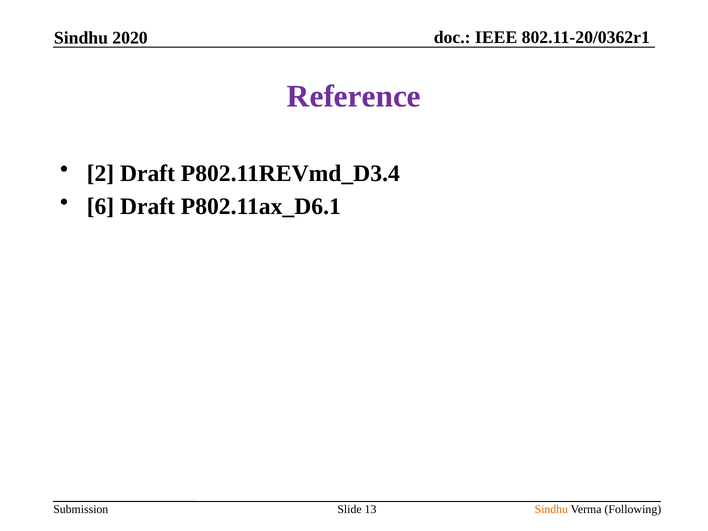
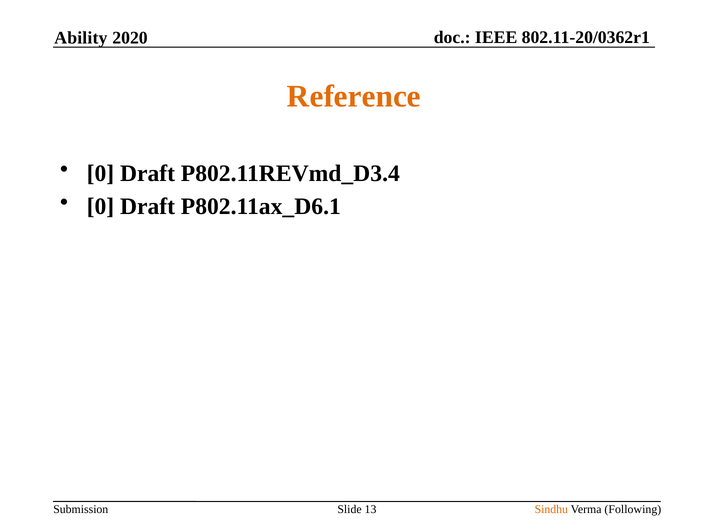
Sindhu: Sindhu -> Ability (81, 38)
Reference colour: purple -> orange (354, 97)
2: 2 -> 0 (100, 173)
6: 6 -> 0 (100, 206)
